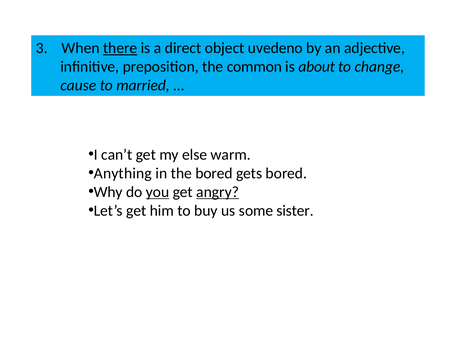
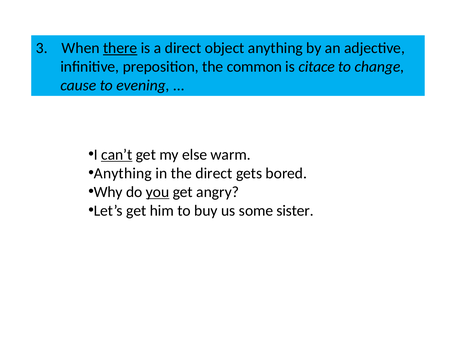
object uvedeno: uvedeno -> anything (275, 48)
about: about -> citace (317, 67)
married: married -> evening (143, 85)
can’t underline: none -> present (117, 155)
the bored: bored -> direct (214, 173)
angry underline: present -> none (218, 192)
